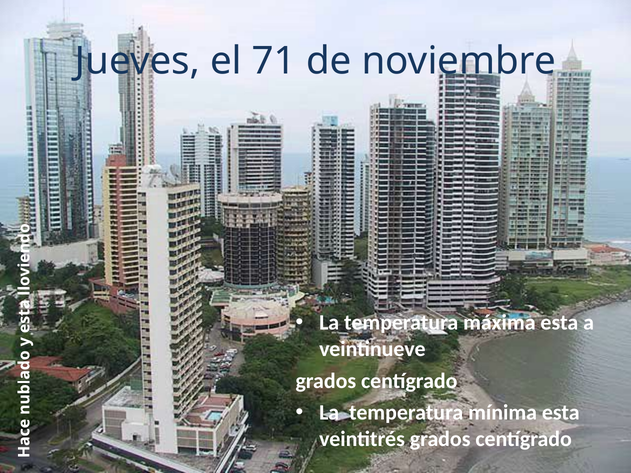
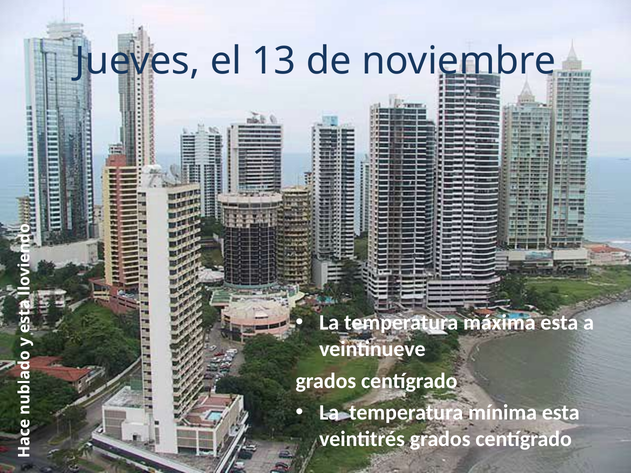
71: 71 -> 13 (274, 61)
